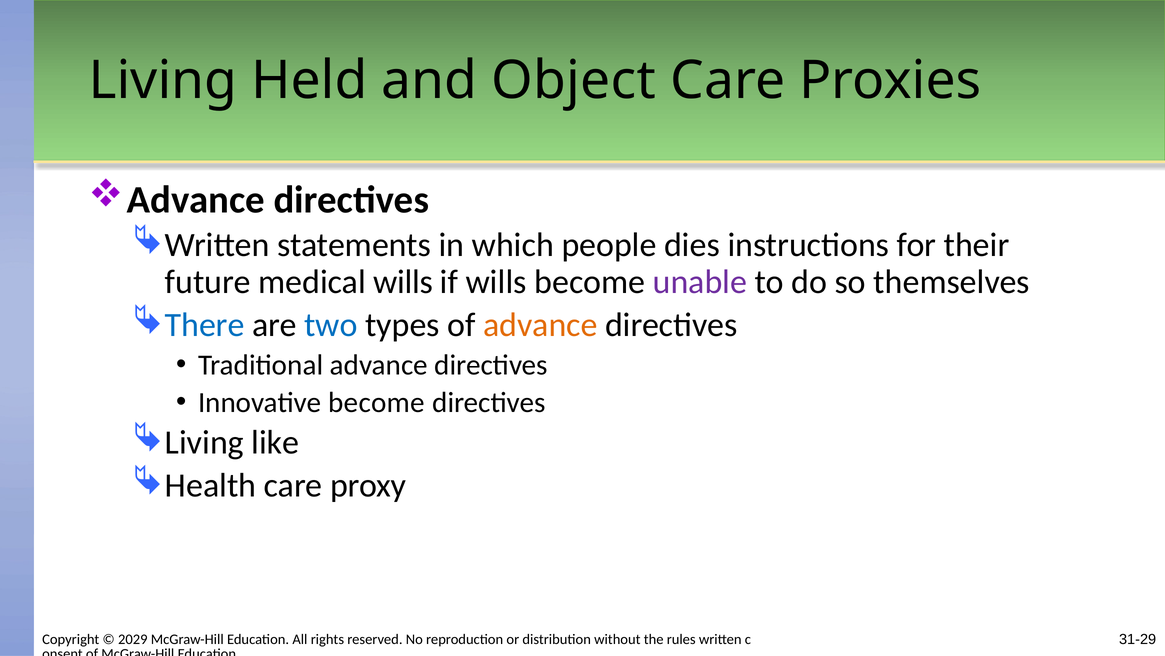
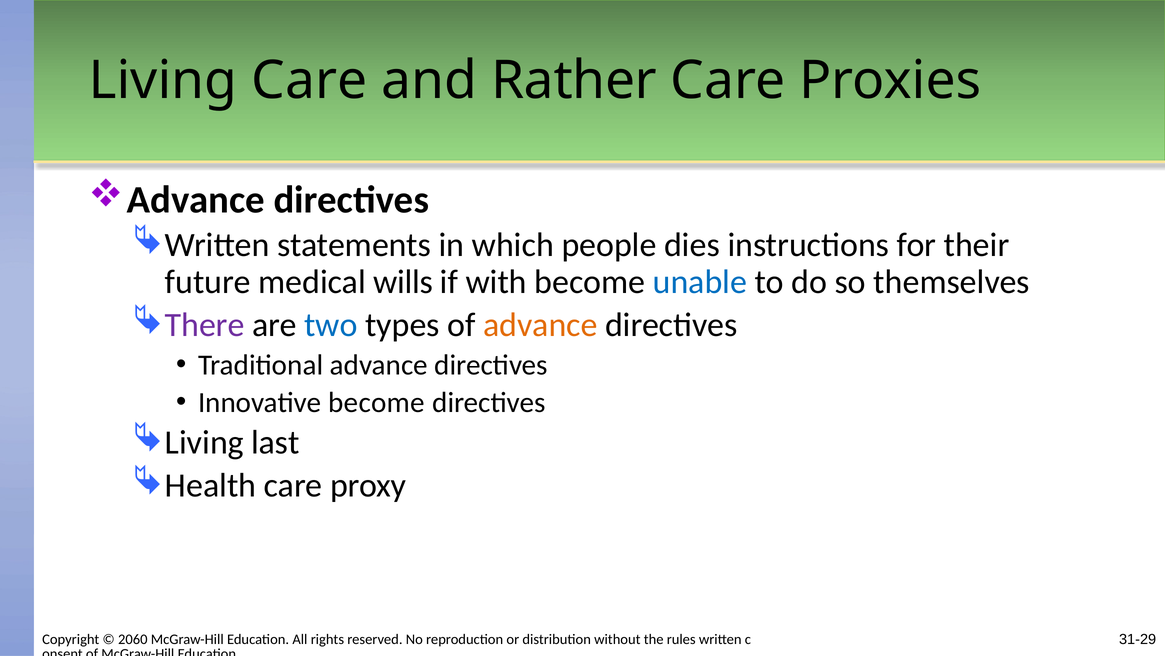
Living Held: Held -> Care (309, 80)
Object: Object -> Rather (574, 80)
if wills: wills -> with (496, 282)
unable colour: purple -> blue (700, 282)
There colour: blue -> purple (205, 324)
like: like -> last (275, 442)
2029: 2029 -> 2060 (133, 639)
